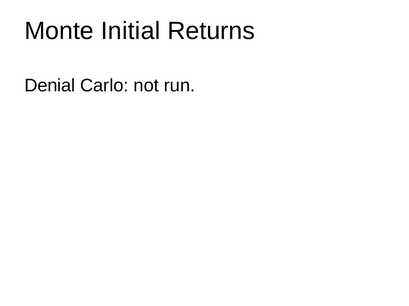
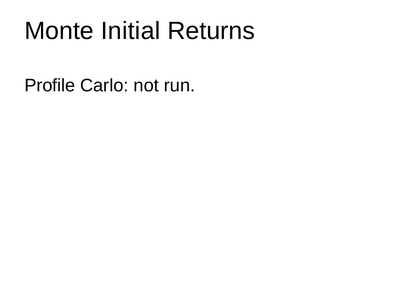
Denial: Denial -> Profile (50, 86)
